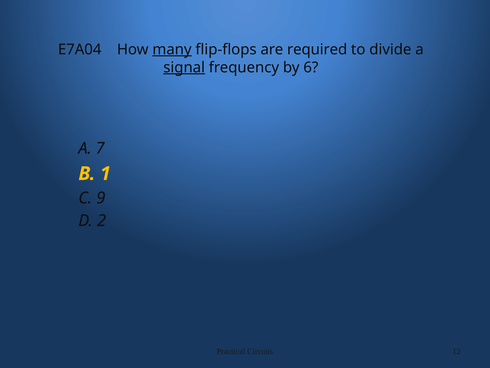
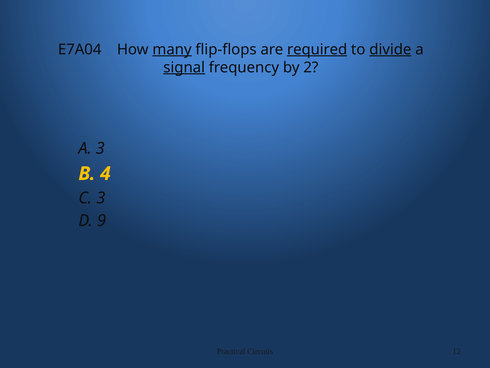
required underline: none -> present (317, 49)
divide underline: none -> present (390, 49)
6: 6 -> 2 (311, 67)
A 7: 7 -> 3 (100, 148)
1: 1 -> 4 (105, 173)
C 9: 9 -> 3 (101, 198)
2: 2 -> 9 (102, 221)
